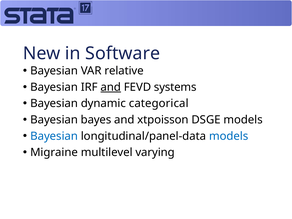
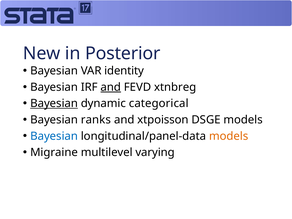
Software: Software -> Posterior (123, 53)
relative: relative -> identity (124, 71)
systems: systems -> xtnbreg (175, 87)
Bayesian underline: none -> present (54, 103)
bayes: bayes -> ranks (96, 120)
models colour: blue -> orange (229, 136)
